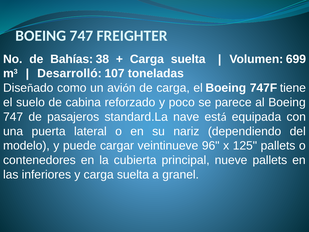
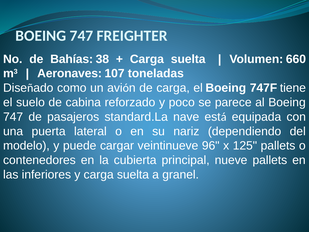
699: 699 -> 660 (296, 59)
Desarrolló: Desarrolló -> Aeronaves (70, 73)
